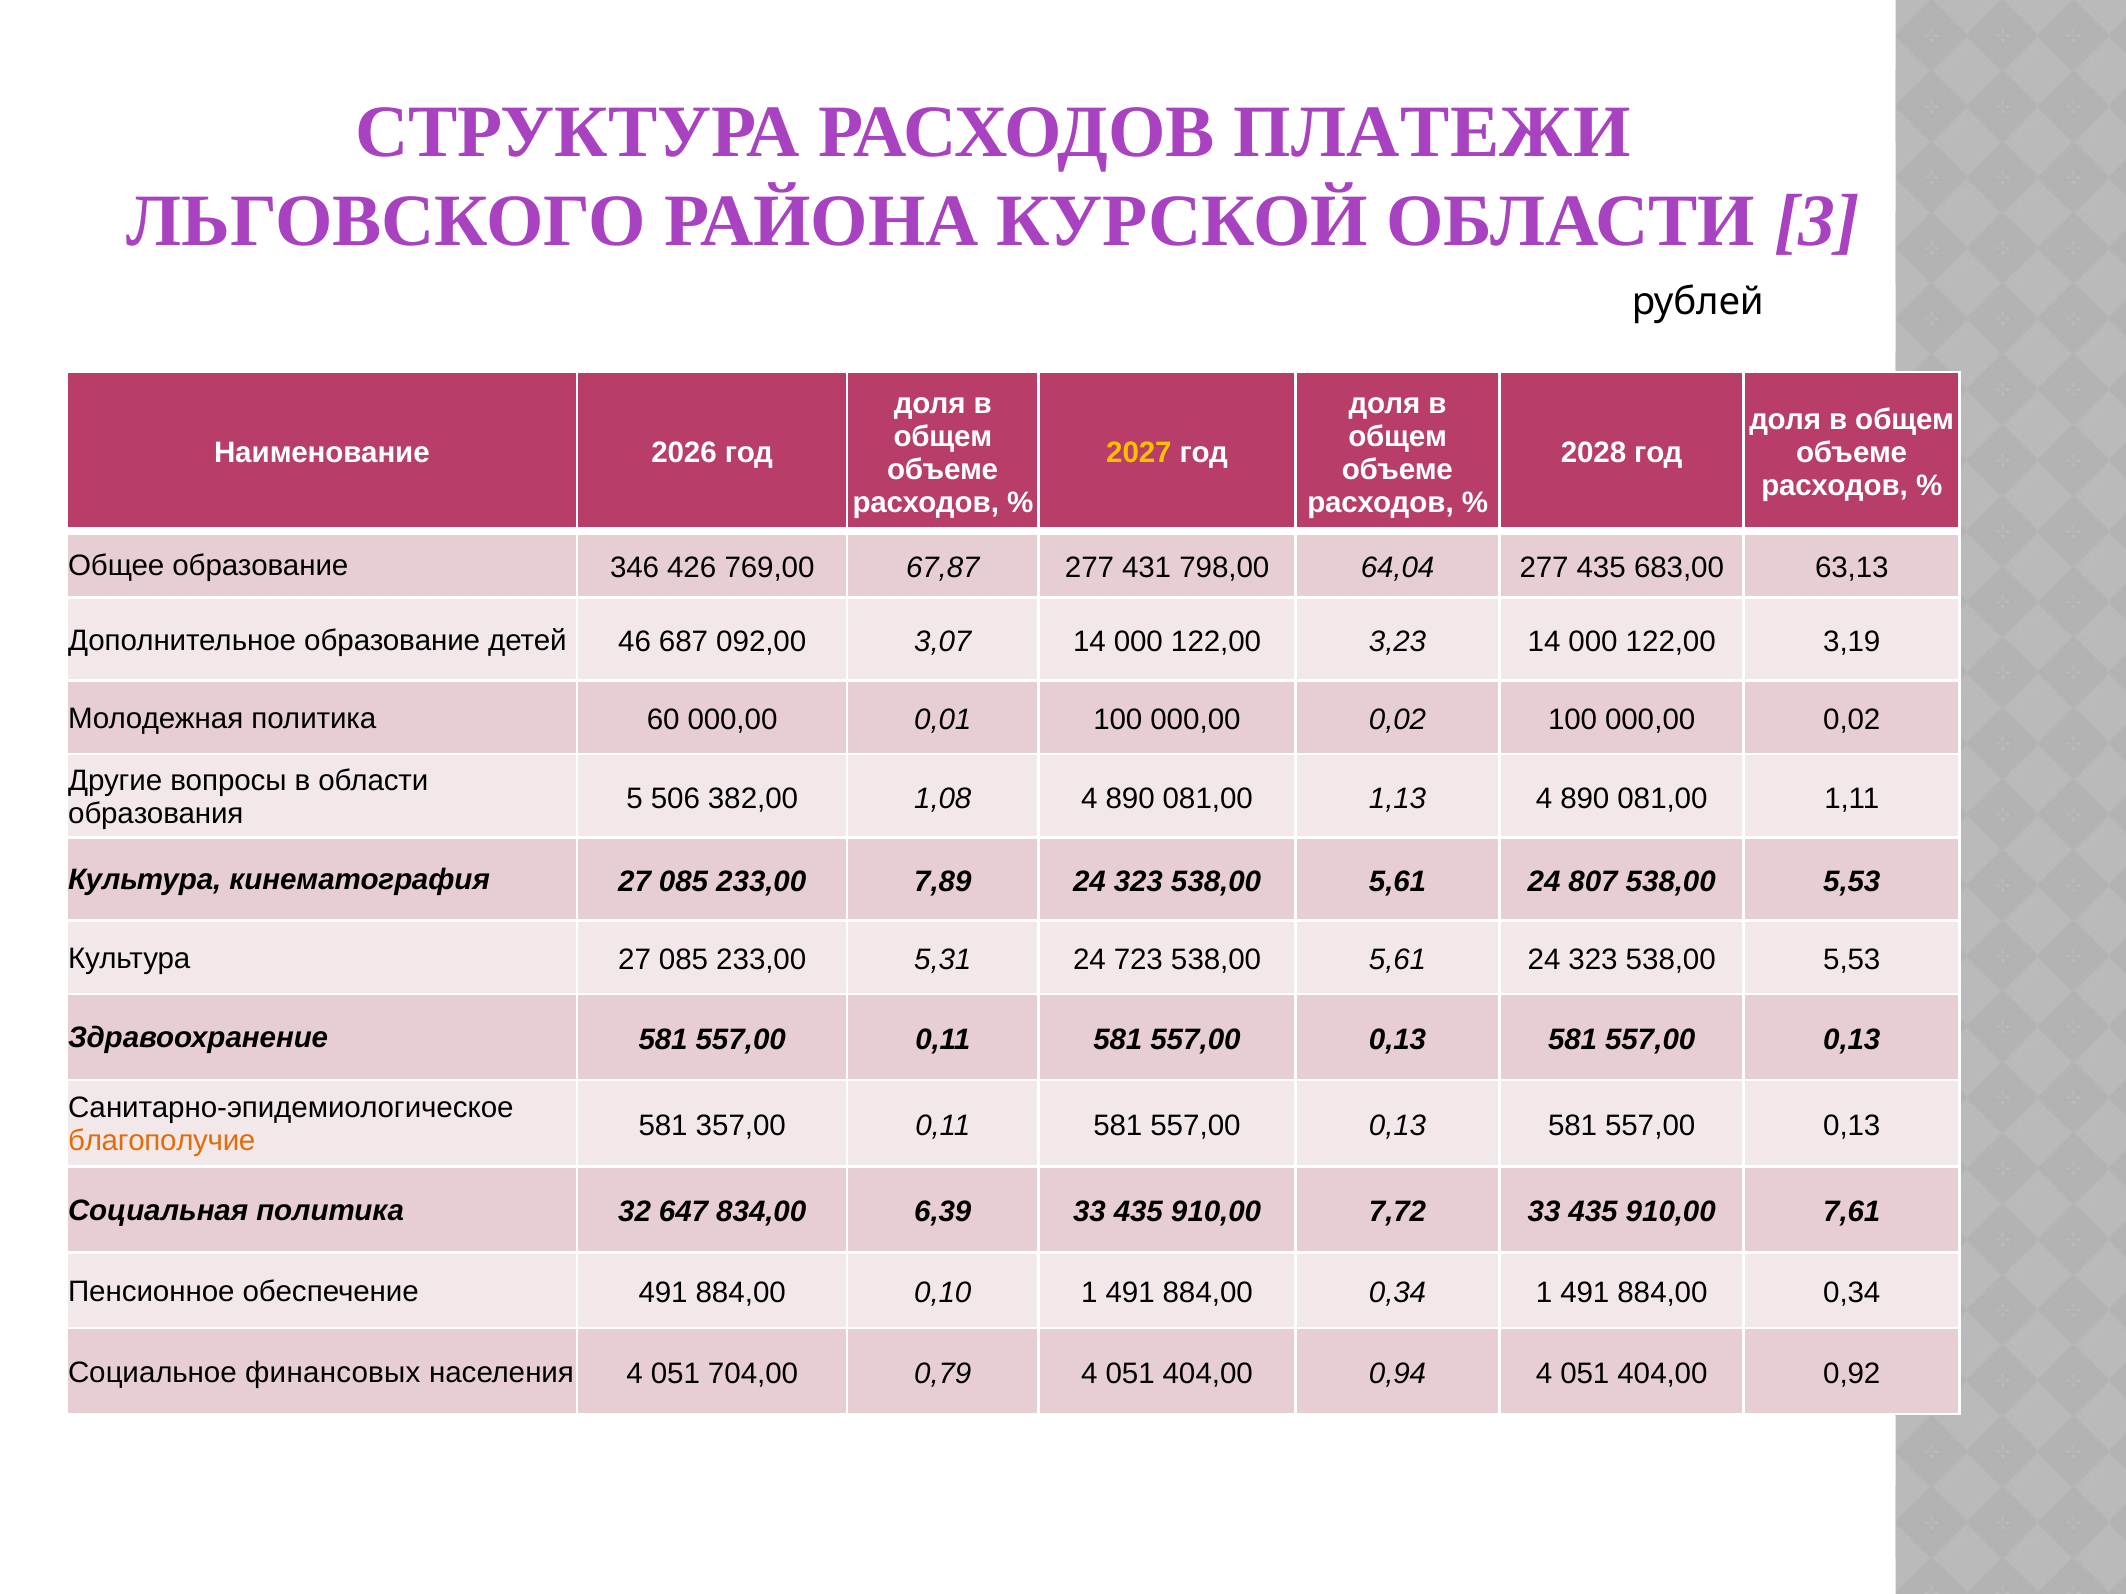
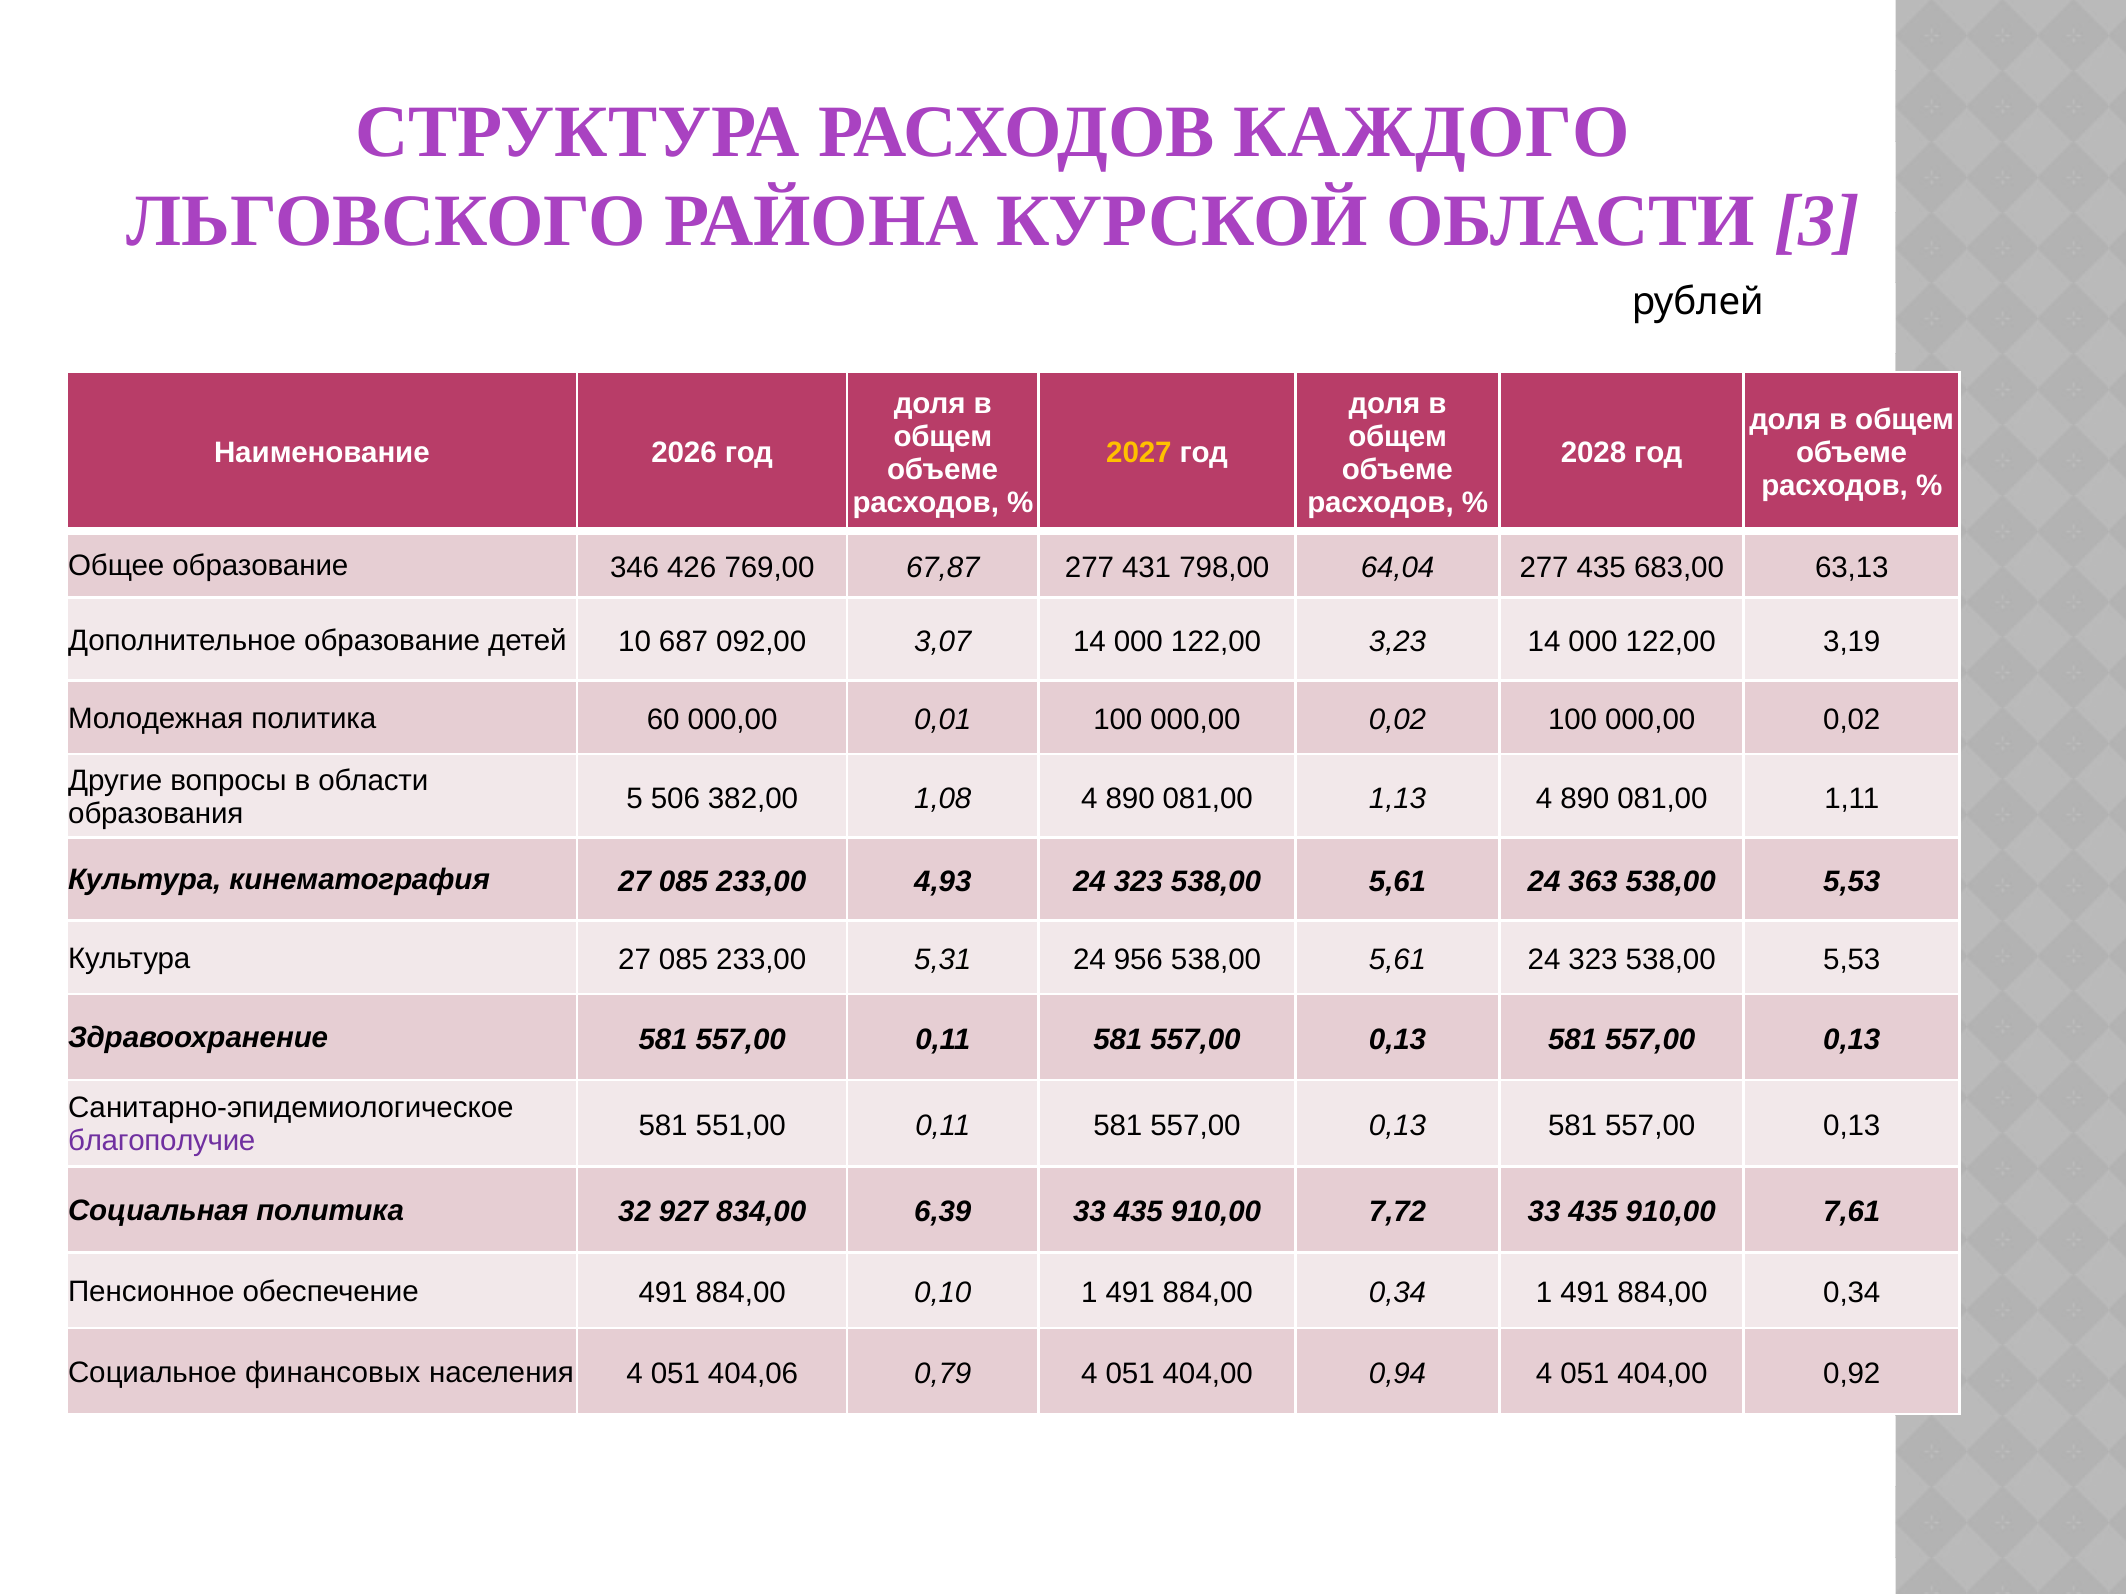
ПЛАТЕЖИ: ПЛАТЕЖИ -> КАЖДОГО (1432, 132)
46: 46 -> 10 (635, 642)
7,89: 7,89 -> 4,93 (943, 882)
807: 807 -> 363 (1593, 882)
723: 723 -> 956 (1138, 960)
357,00: 357,00 -> 551,00 (741, 1126)
благополучие colour: orange -> purple (162, 1141)
647: 647 -> 927 (684, 1213)
704,00: 704,00 -> 404,06 (753, 1374)
